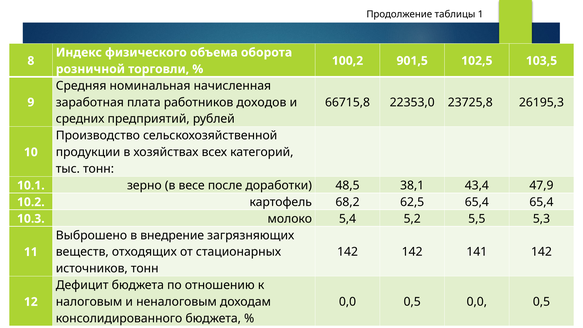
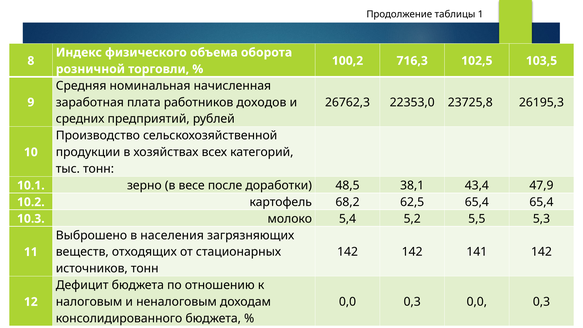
901,5: 901,5 -> 716,3 (412, 61)
66715,8: 66715,8 -> 26762,3 (348, 102)
внедрение: внедрение -> населения (172, 235)
0,5: 0,5 -> 0,3 (412, 302)
0,5: 0,5 -> 0,3 (541, 302)
